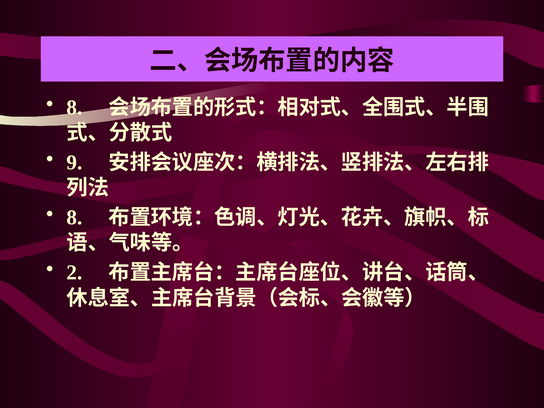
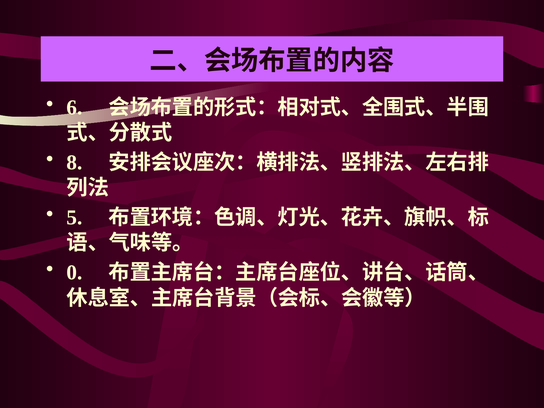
8: 8 -> 6 (74, 108)
9: 9 -> 8 (74, 163)
8: 8 -> 5 (74, 218)
2: 2 -> 0 (74, 273)
